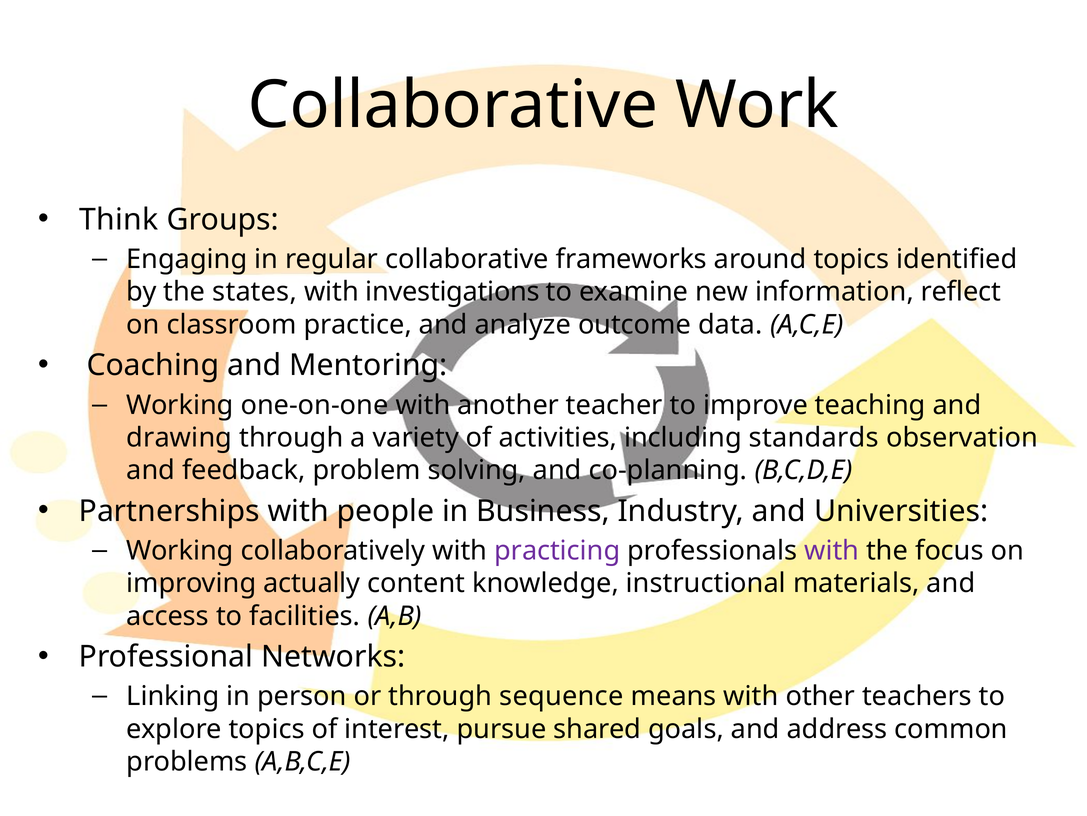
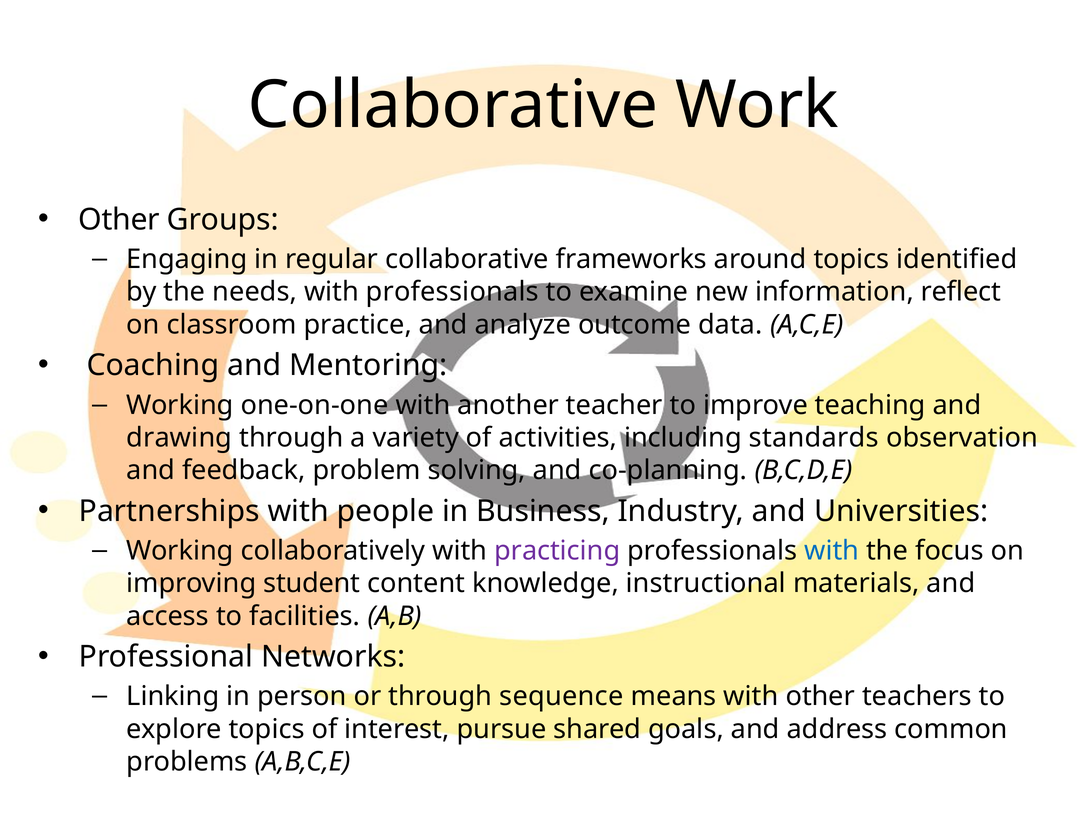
Think: Think -> Other (119, 219)
states: states -> needs (255, 292)
with investigations: investigations -> professionals (452, 292)
with colour: purple -> blue (832, 550)
actually: actually -> student (312, 583)
